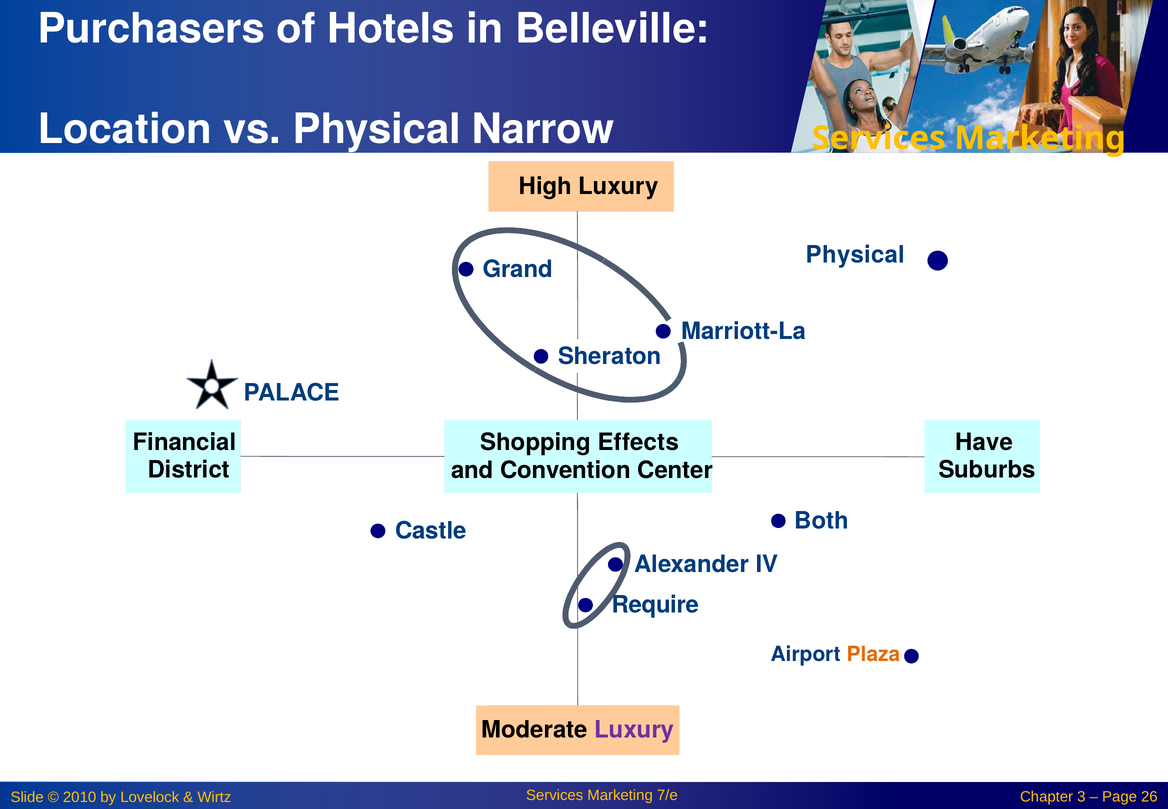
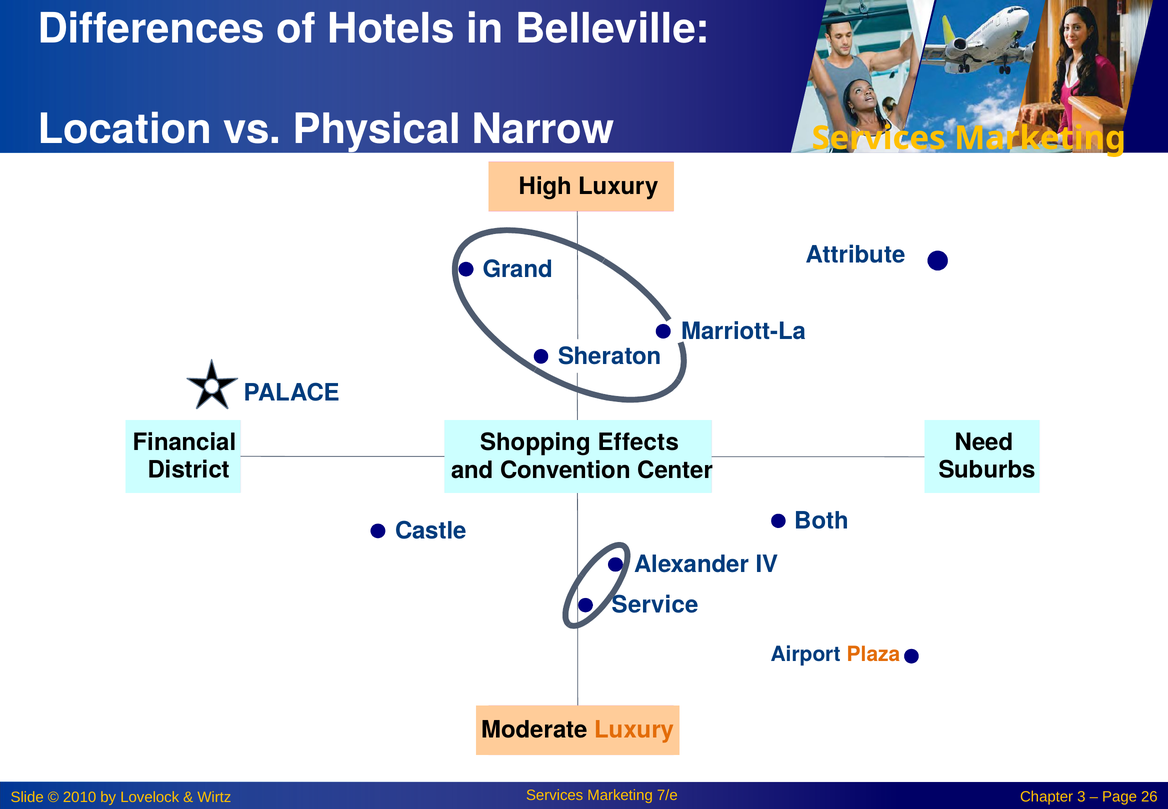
Purchasers: Purchasers -> Differences (151, 29)
Physical: Physical -> Attribute (856, 255)
Have: Have -> Need (984, 443)
Require: Require -> Service (655, 605)
Luxury colour: purple -> orange (634, 730)
